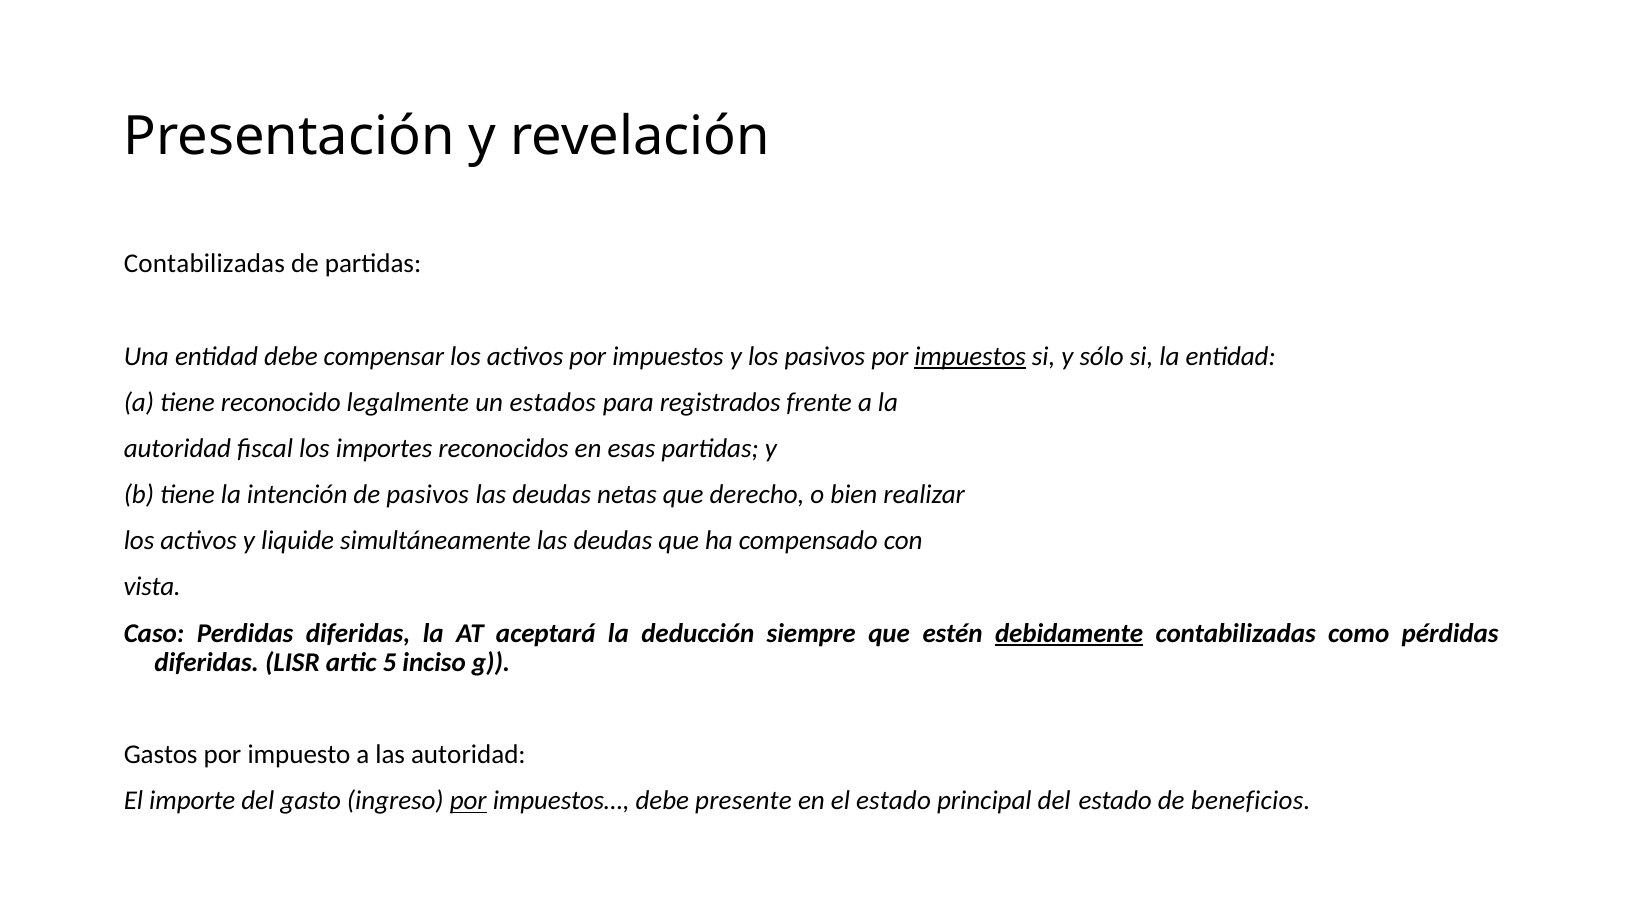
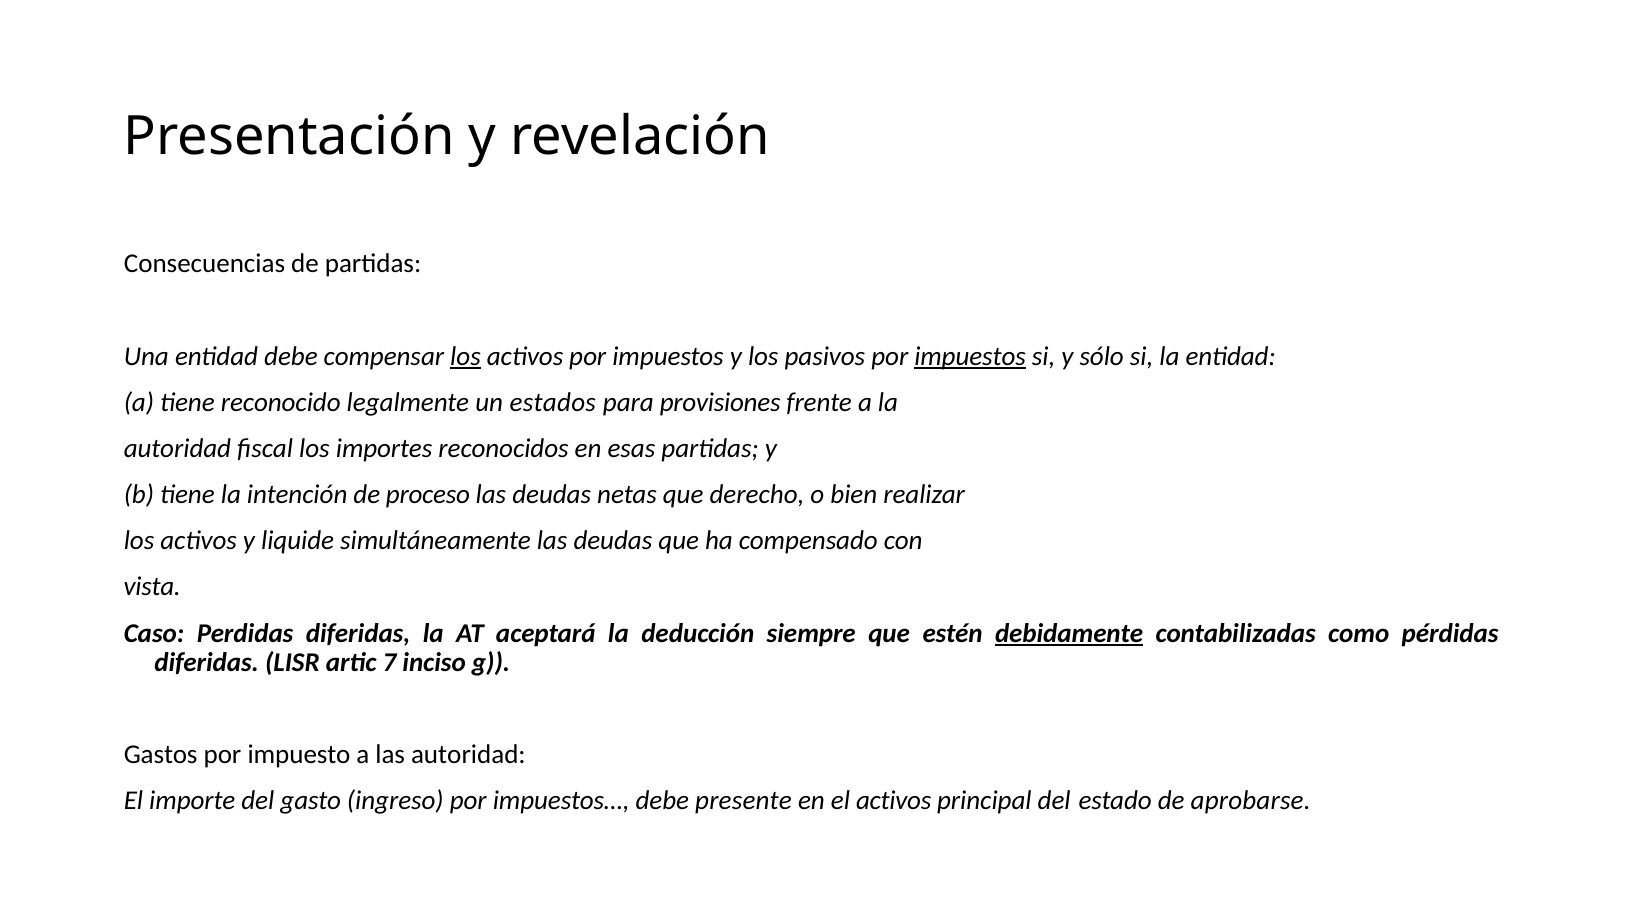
Contabilizadas: Contabilizadas -> Consecuencias (204, 264)
los underline: none -> present (466, 356)
registrados: registrados -> provisiones (720, 402)
de pasivos: pasivos -> proceso (428, 495)
5: 5 -> 7 (390, 662)
por underline: present -> none (468, 801)
el estado: estado -> activos (894, 801)
beneficios: beneficios -> aprobarse (1251, 801)
